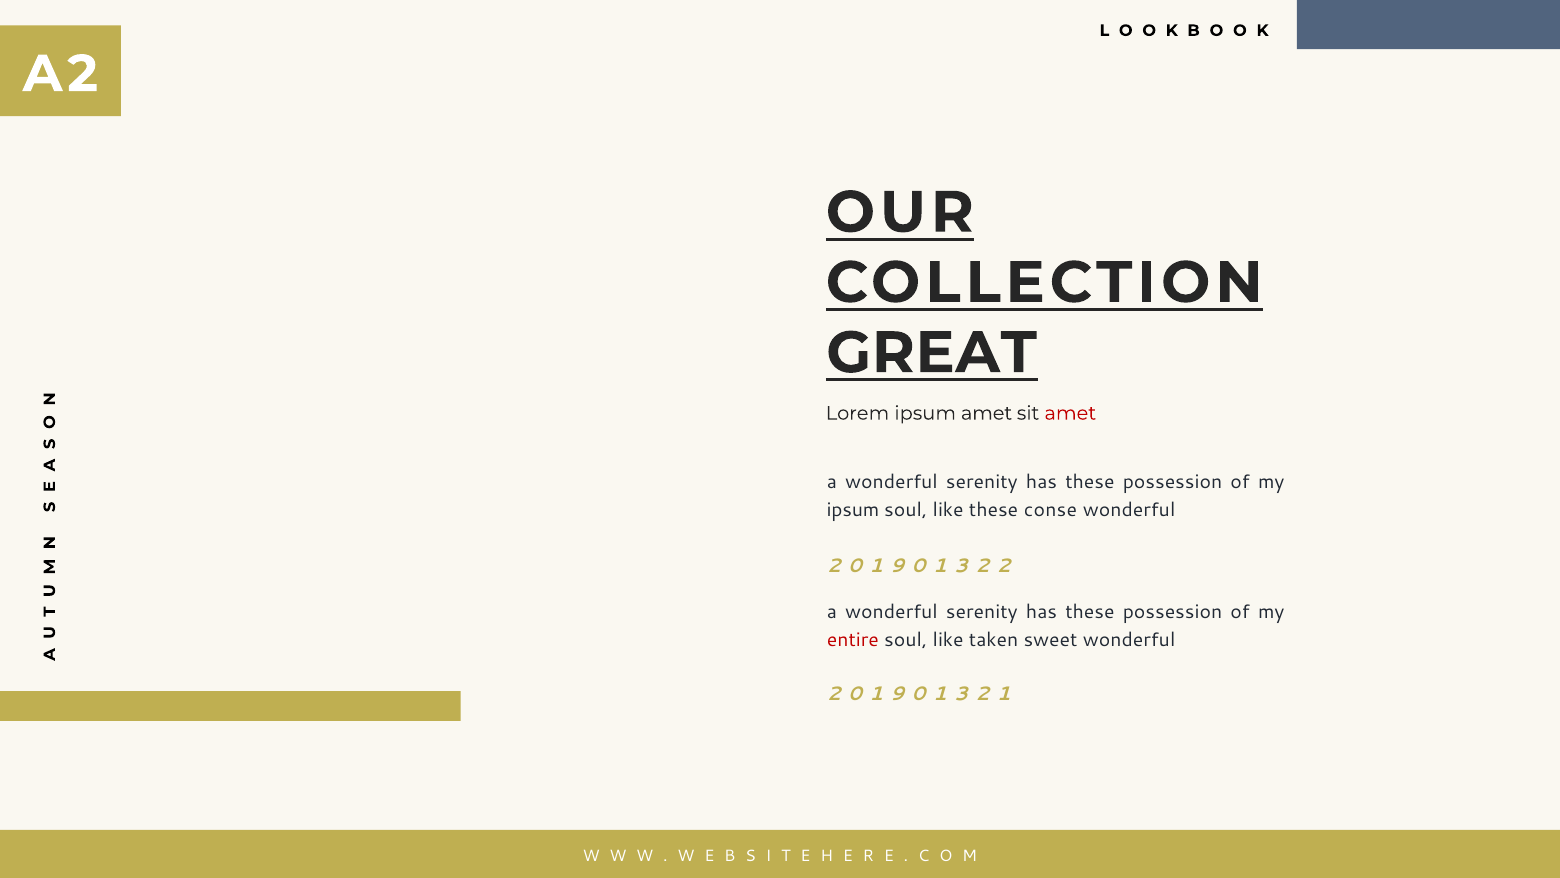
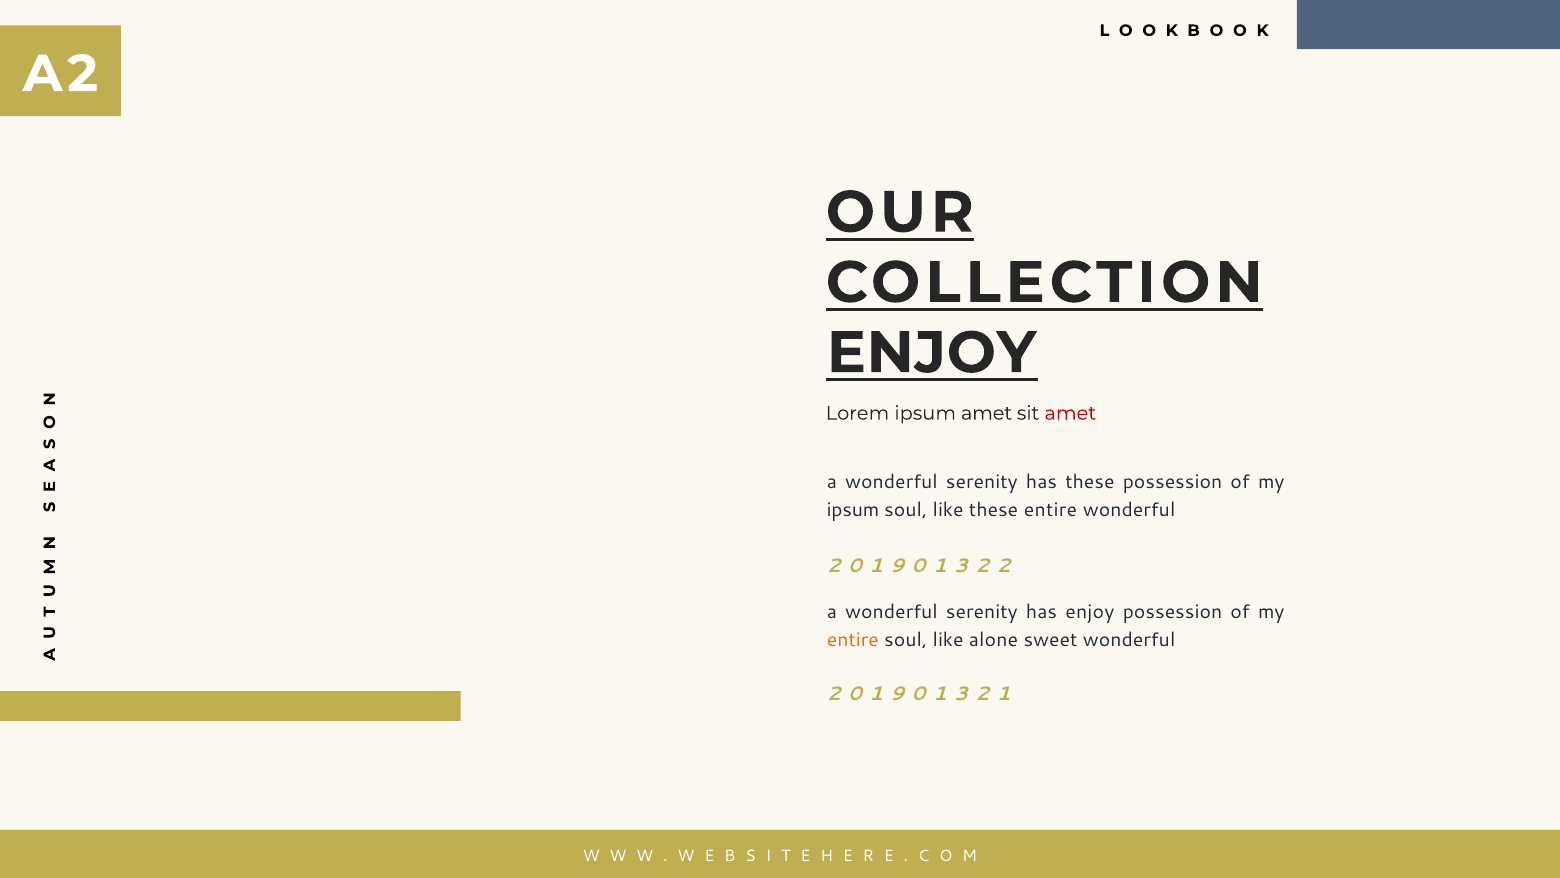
GREAT: GREAT -> ENJOY (932, 353)
these conse: conse -> entire (1051, 510)
these: these -> enjoy (1090, 612)
entire colour: red -> orange (853, 640)
taken: taken -> alone (994, 640)
